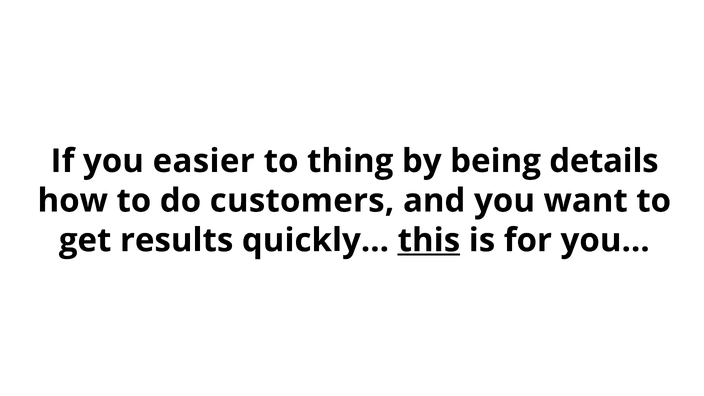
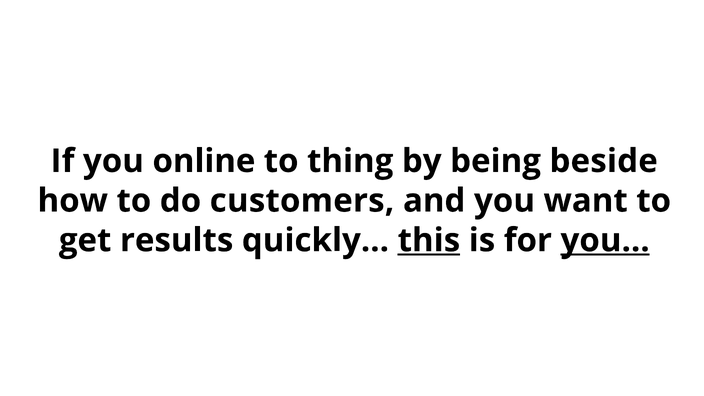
easier: easier -> online (204, 161)
details: details -> beside (604, 161)
you… underline: none -> present (605, 240)
